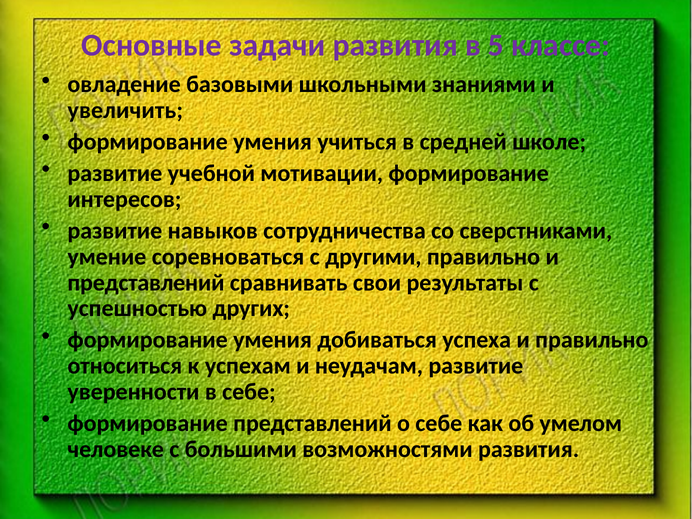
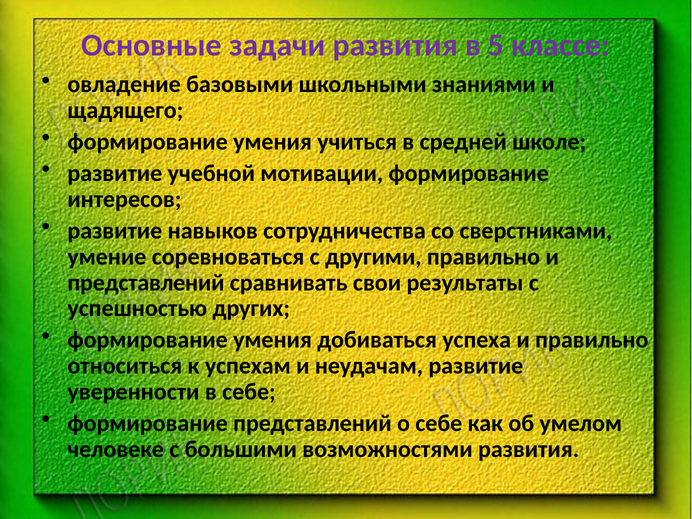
увеличить: увеличить -> щадящего (125, 110)
